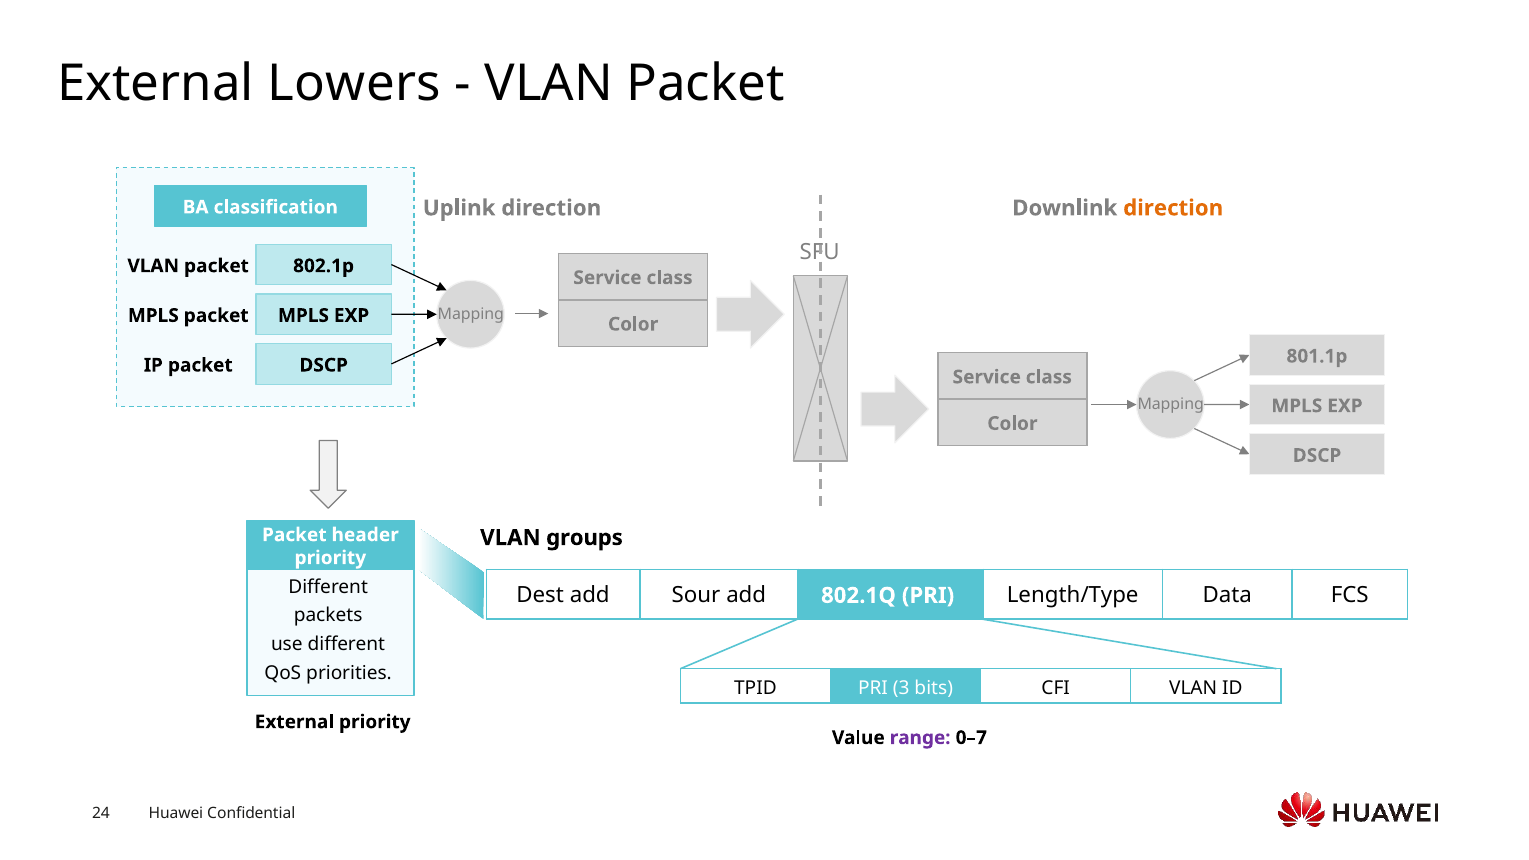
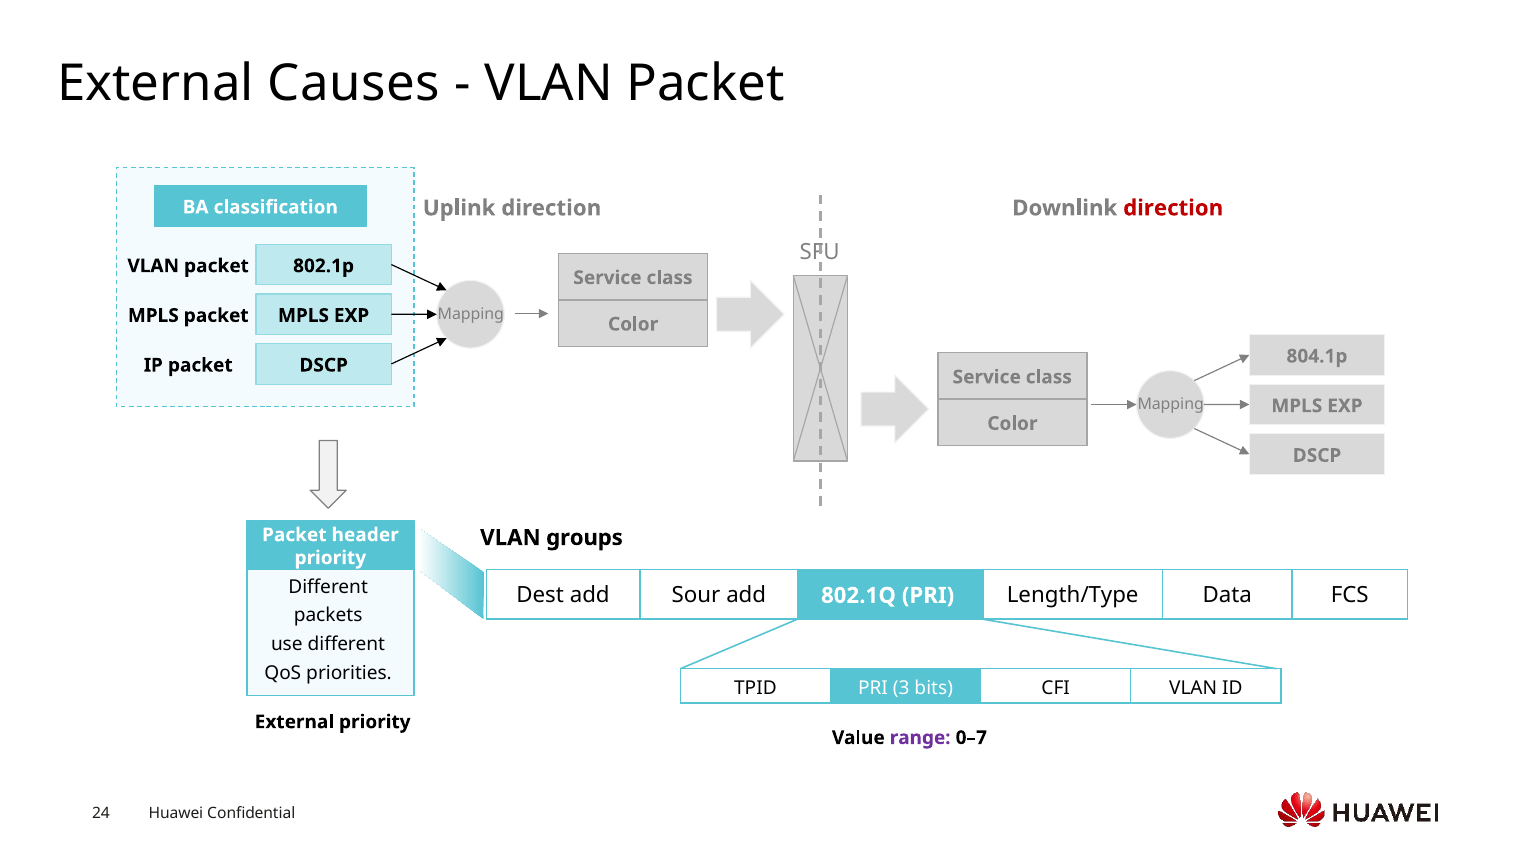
Lowers: Lowers -> Causes (354, 83)
direction colour: orange -> red (1173, 208)
801.1p: 801.1p -> 804.1p (1317, 356)
